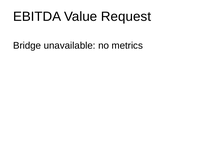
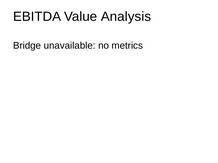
Request: Request -> Analysis (126, 17)
